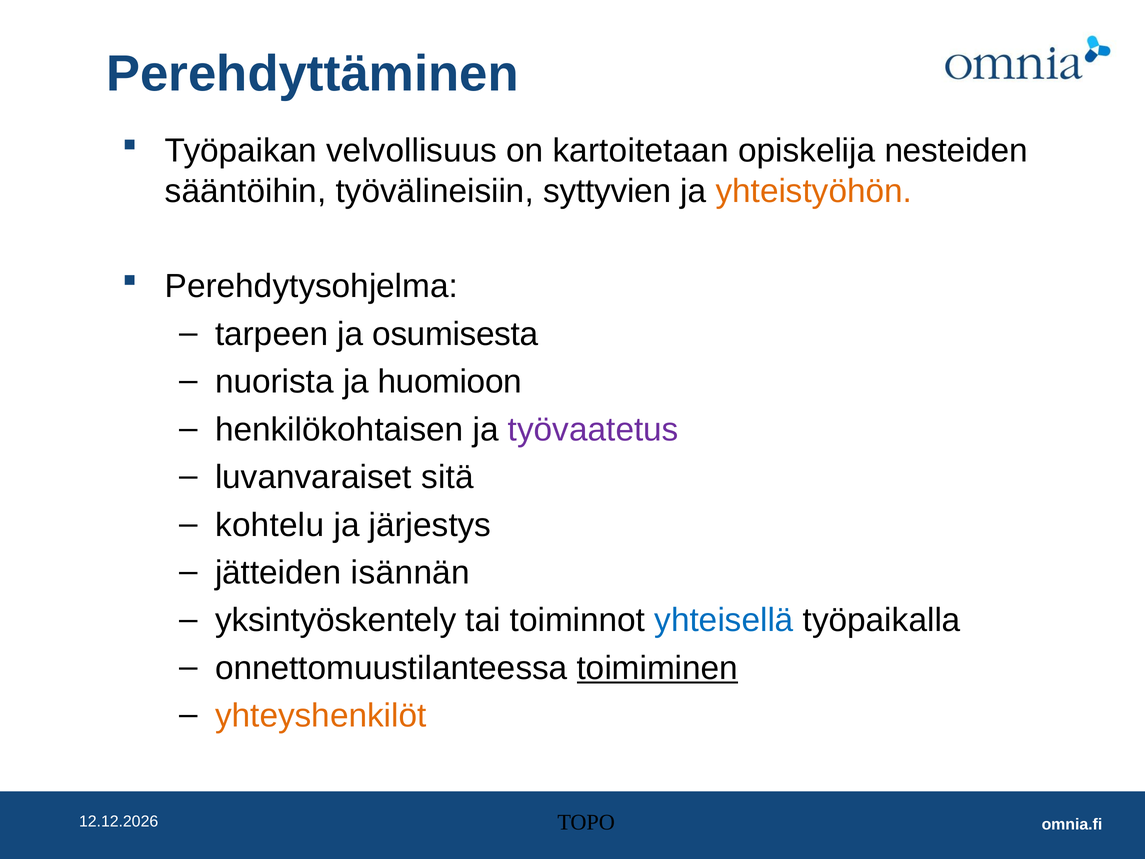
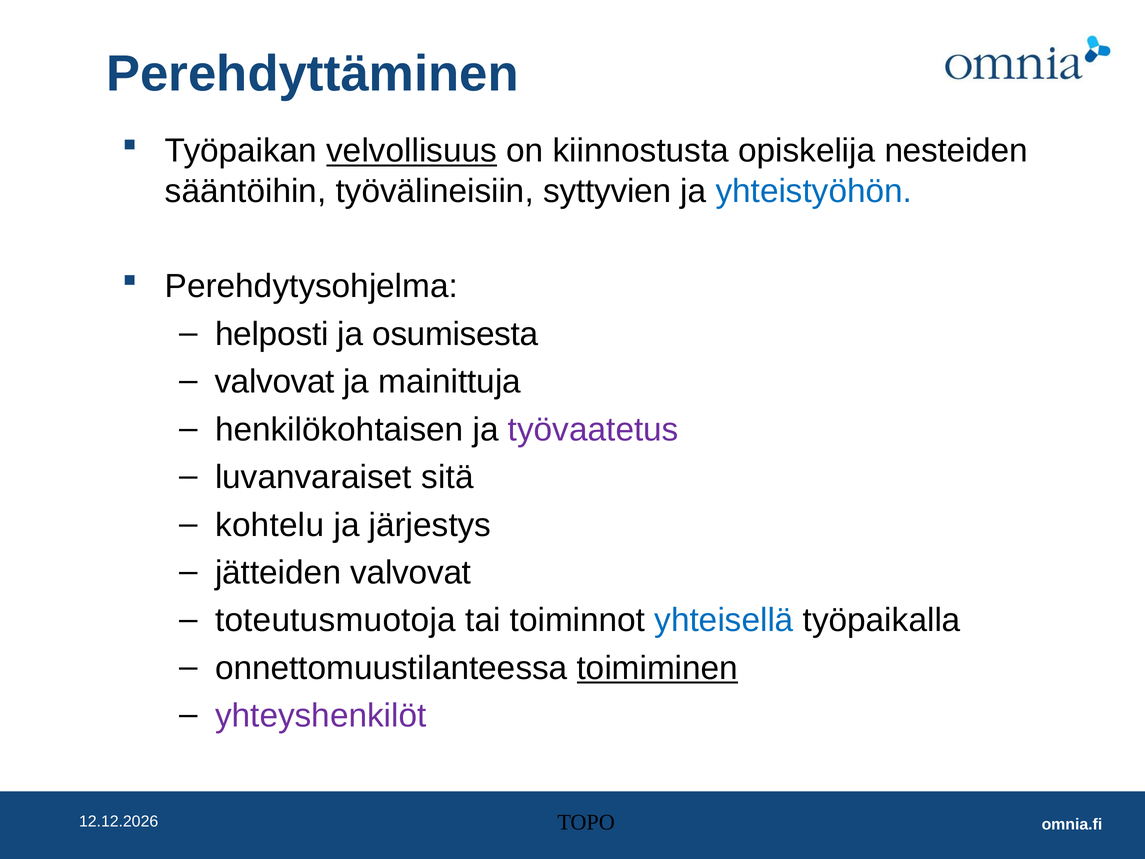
velvollisuus underline: none -> present (412, 151)
kartoitetaan: kartoitetaan -> kiinnostusta (641, 151)
yhteistyöhön colour: orange -> blue (814, 191)
tarpeen: tarpeen -> helposti (272, 334)
nuorista: nuorista -> valvovat (275, 382)
huomioon: huomioon -> mainittuja (450, 382)
jätteiden isännän: isännän -> valvovat (411, 573)
yksintyöskentely: yksintyöskentely -> toteutusmuotoja (335, 620)
yhteyshenkilöt colour: orange -> purple (321, 716)
